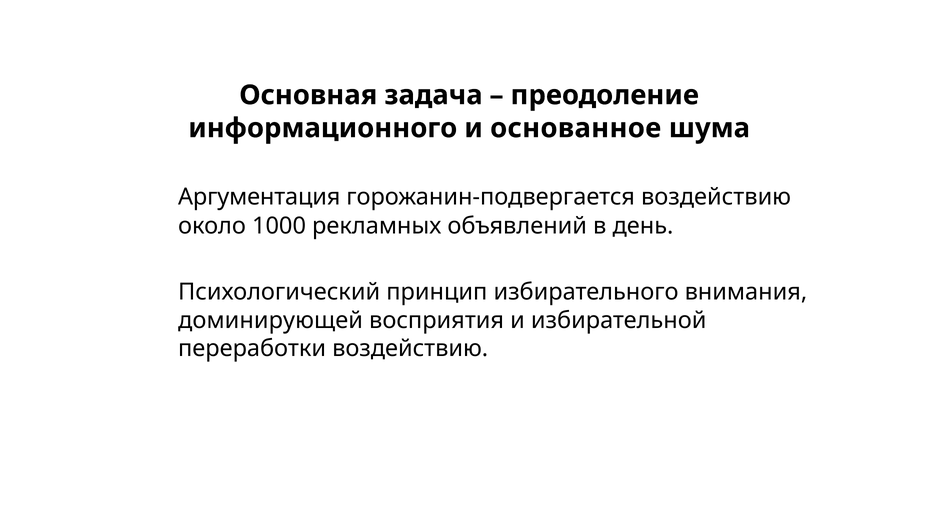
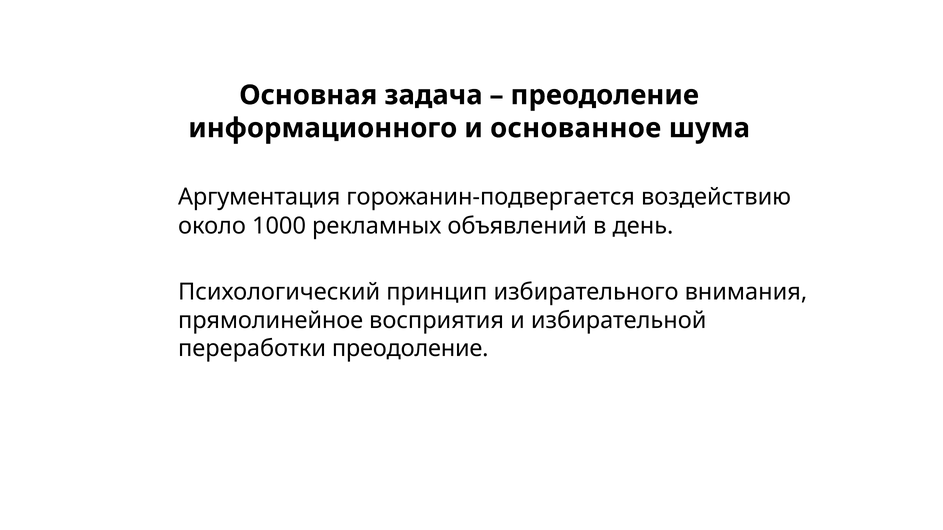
доминирующей: доминирующей -> прямолинейное (271, 321)
переработки воздействию: воздействию -> преодоление (410, 349)
